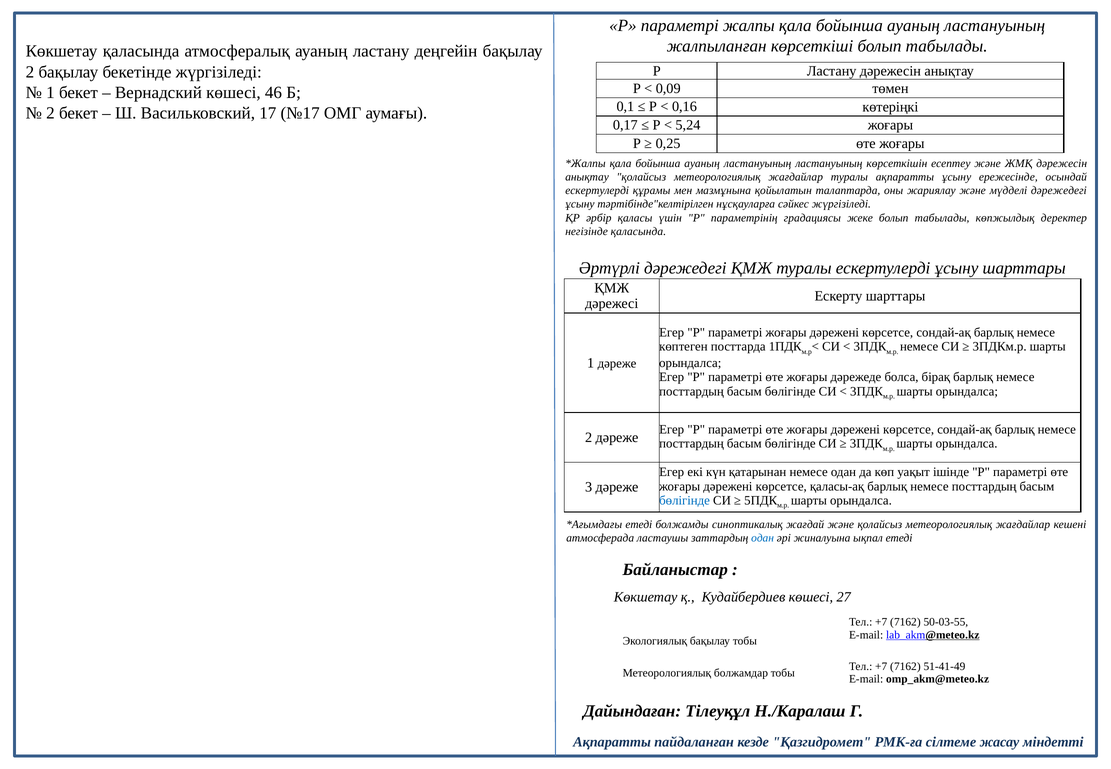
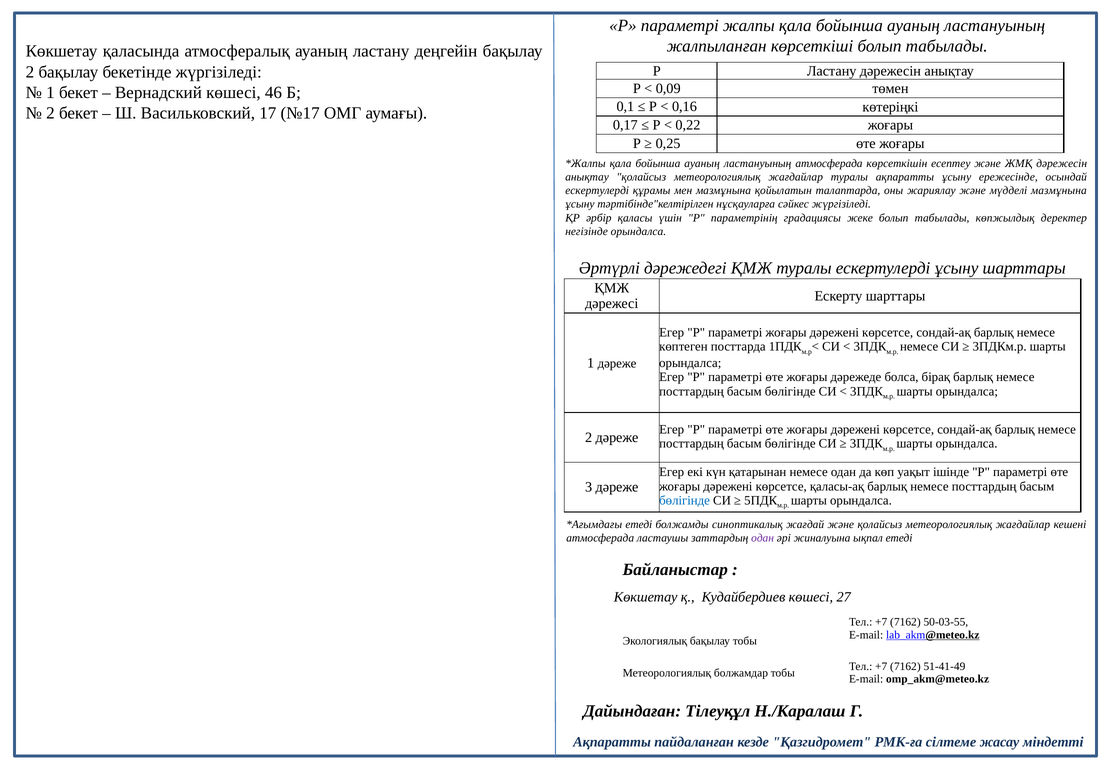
5,24: 5,24 -> 0,22 (688, 125)
ластануының ластануының: ластануының -> атмосферада (829, 163)
мүдделі дәрежедегі: дәрежедегі -> мазмұнына (1059, 191)
негізінде қаласында: қаласында -> орындалса (638, 232)
одан colour: blue -> purple (763, 538)
